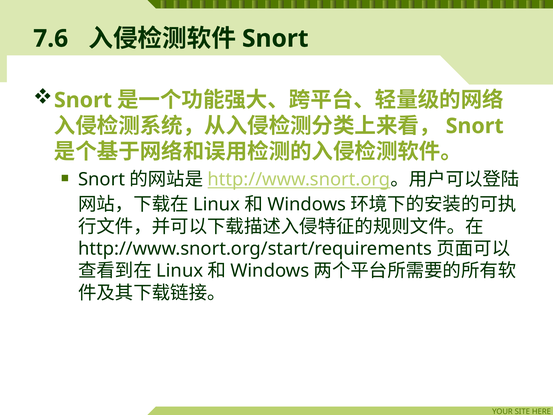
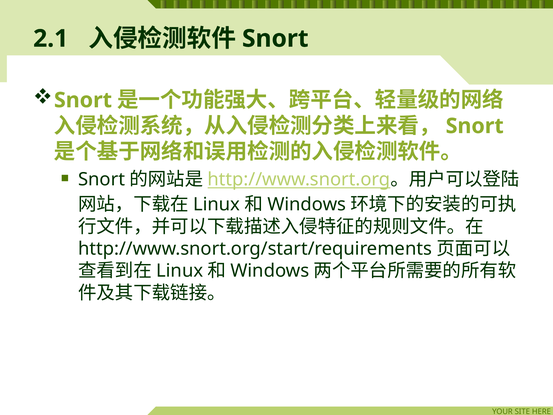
7.6: 7.6 -> 2.1 (51, 39)
